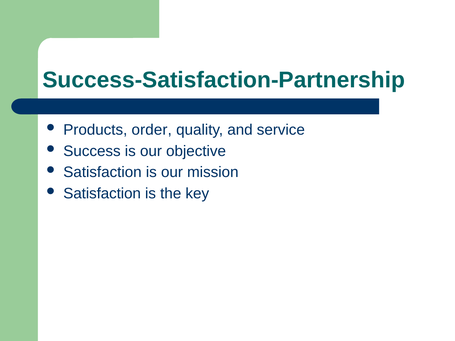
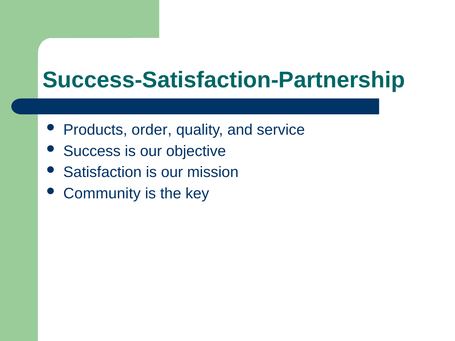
Satisfaction: Satisfaction -> Community (102, 194)
